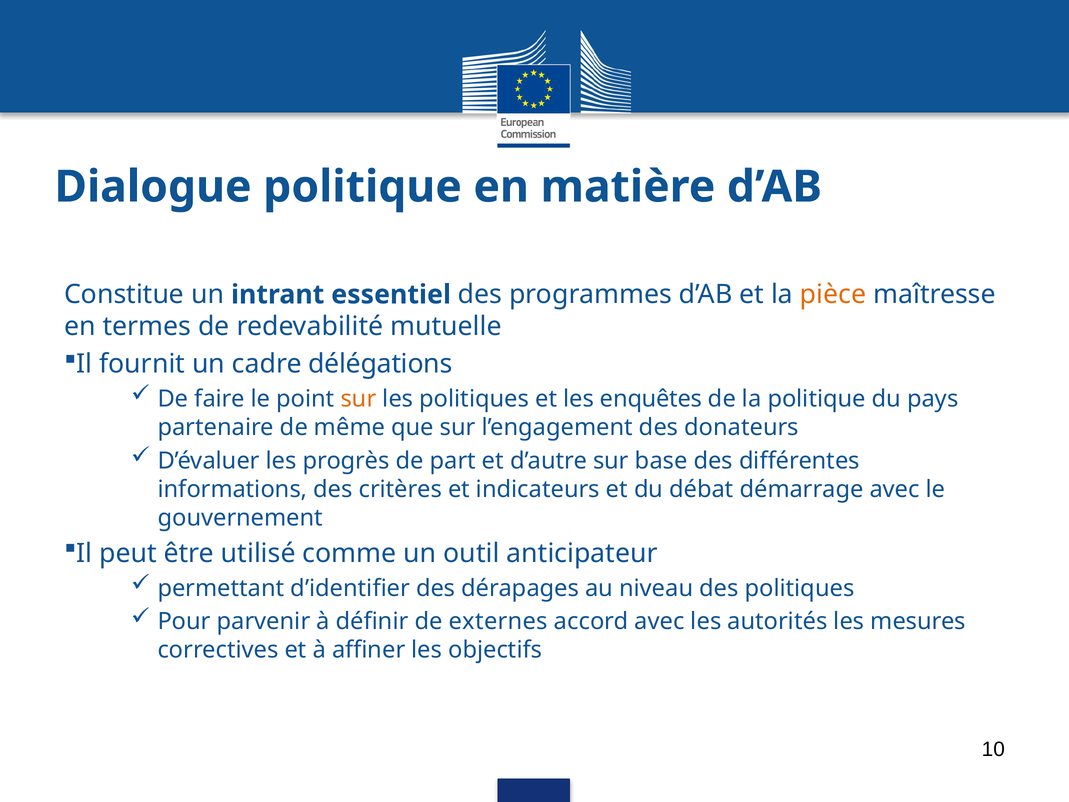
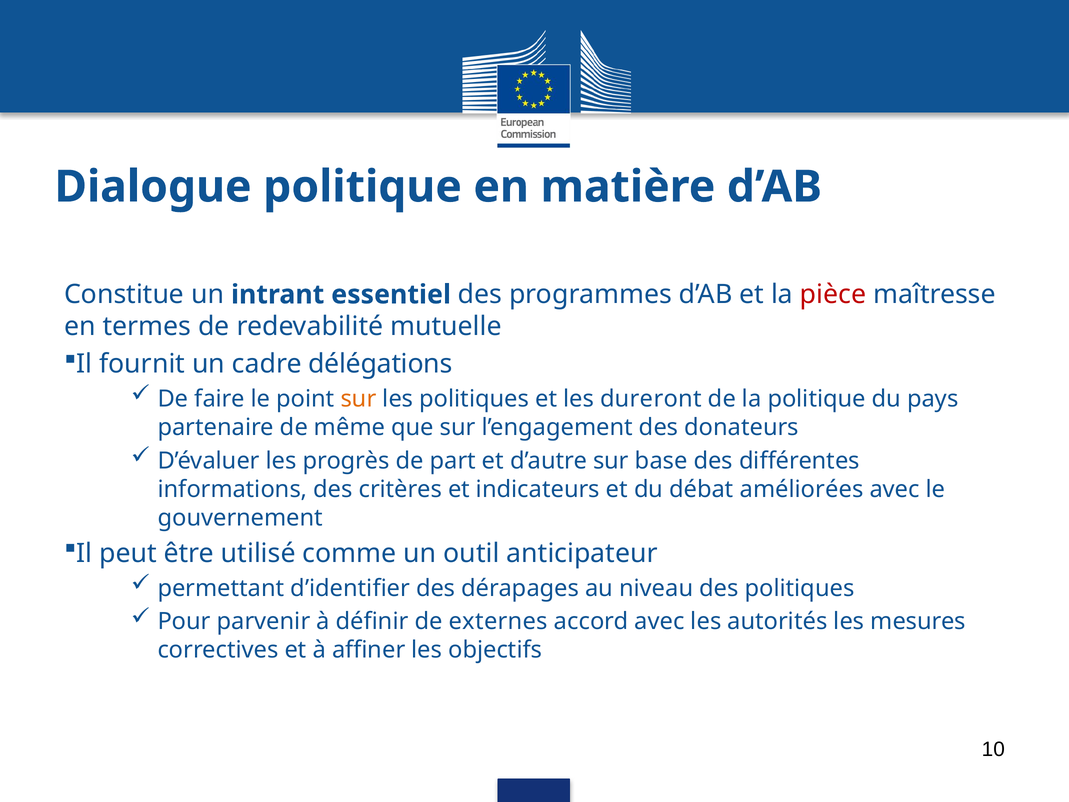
pièce colour: orange -> red (833, 294)
enquêtes: enquêtes -> dureront (651, 399)
démarrage: démarrage -> améliorées (802, 489)
